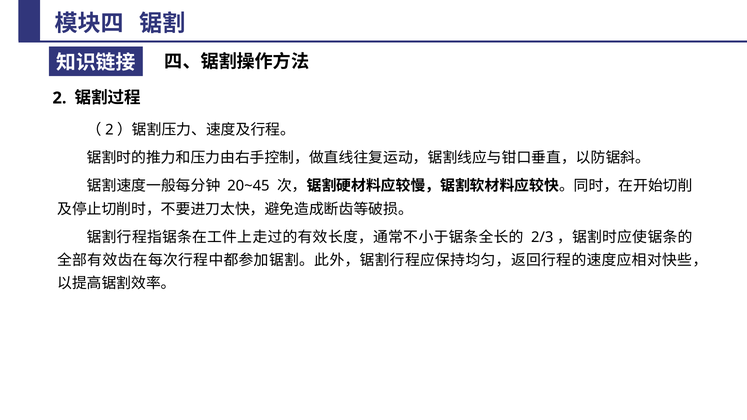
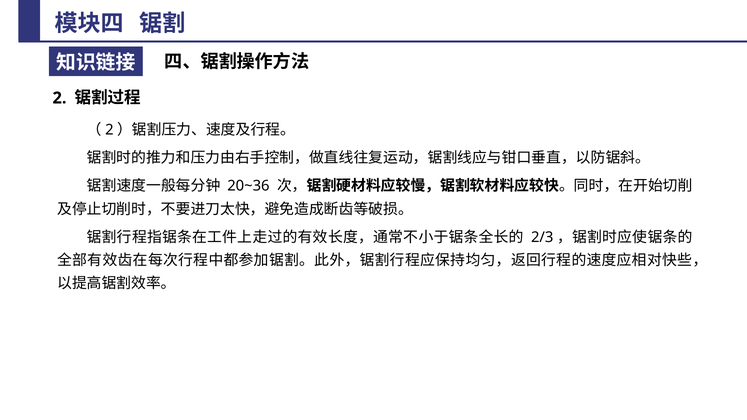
20~45: 20~45 -> 20~36 (248, 186)
